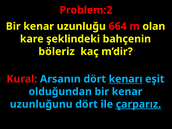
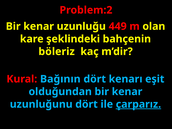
664: 664 -> 449 (118, 26)
Arsanın: Arsanın -> Bağının (60, 79)
kenarı underline: present -> none (126, 79)
